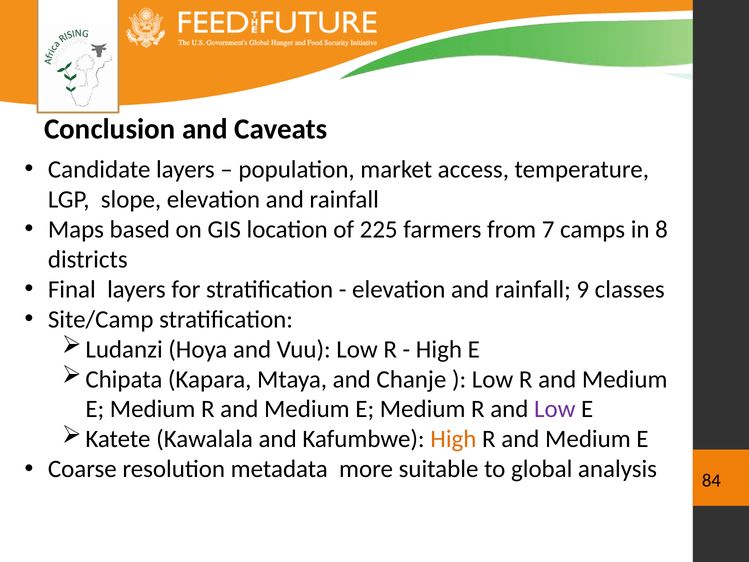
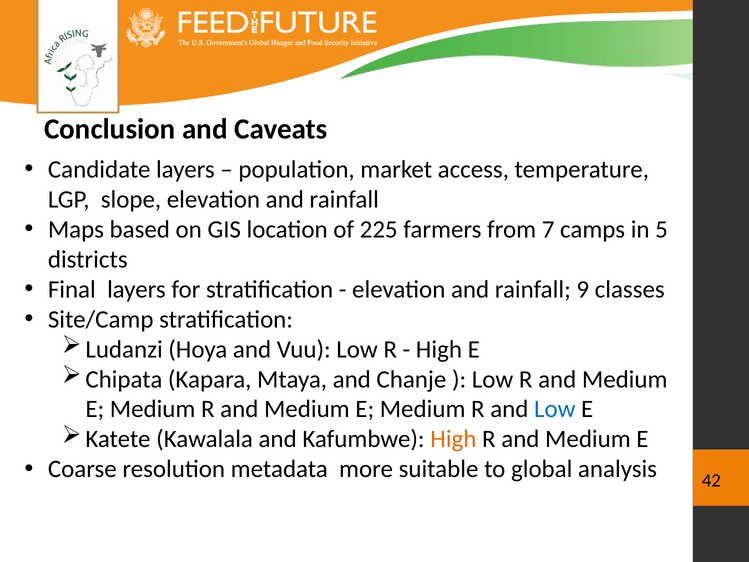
8: 8 -> 5 (662, 229)
Low colour: purple -> blue (555, 409)
84: 84 -> 42 (711, 481)
